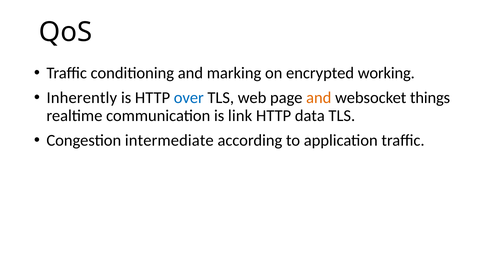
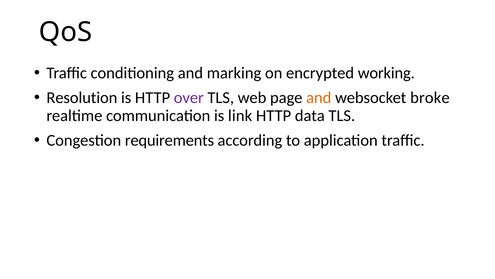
Inherently: Inherently -> Resolution (82, 98)
over colour: blue -> purple (189, 98)
things: things -> broke (430, 98)
intermediate: intermediate -> requirements (169, 140)
